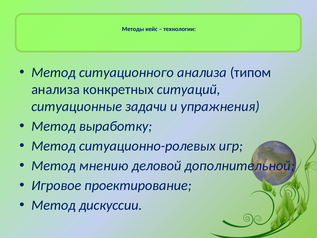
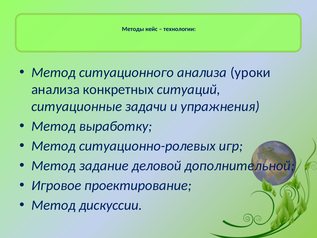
типом: типом -> уроки (250, 72)
мнению: мнению -> задание (104, 166)
